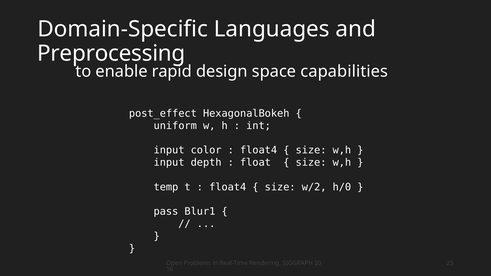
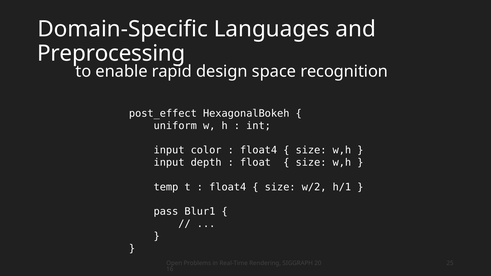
capabilities: capabilities -> recognition (344, 72)
h/0: h/0 -> h/1 (342, 187)
